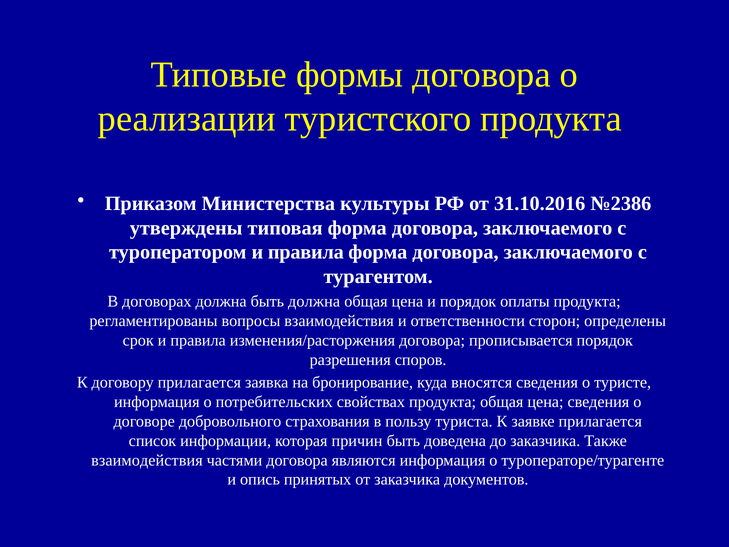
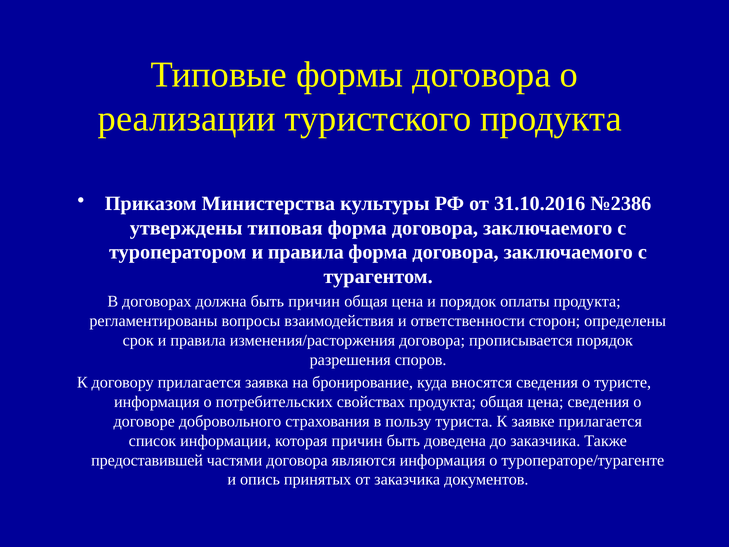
быть должна: должна -> причин (314, 301)
взаимодействия: взаимодействия -> предоставившей (147, 460)
